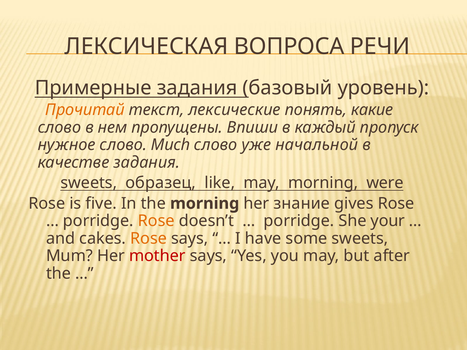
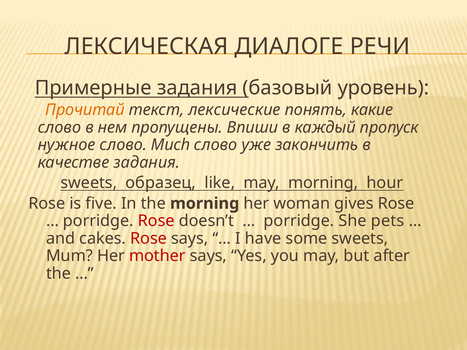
ВОПРОСА: ВОПРОСА -> ДИАЛОГЕ (289, 46)
начальной: начальной -> закончить (317, 145)
were: were -> hour (385, 183)
знание: знание -> woman (302, 204)
Rose colour: orange -> red (156, 221)
your: your -> pets (388, 221)
Rose colour: orange -> red (149, 239)
